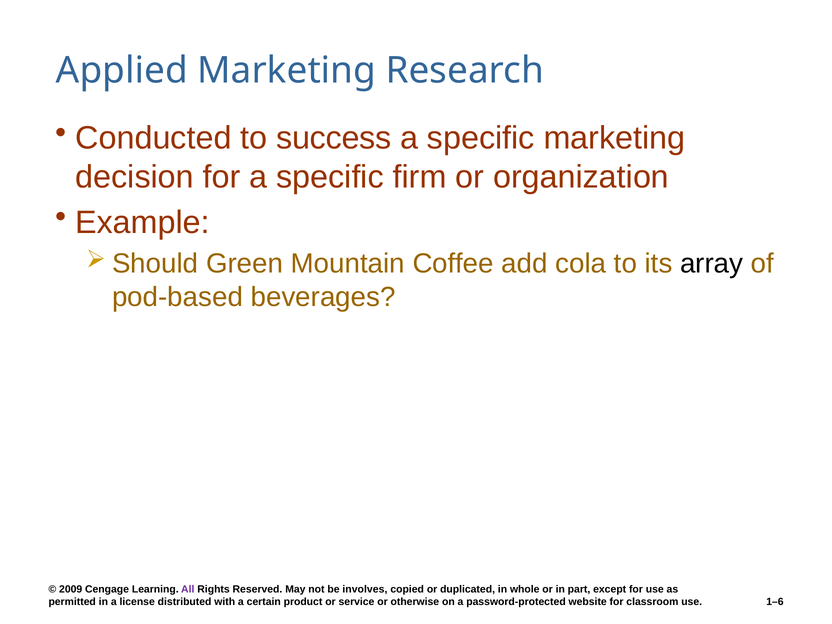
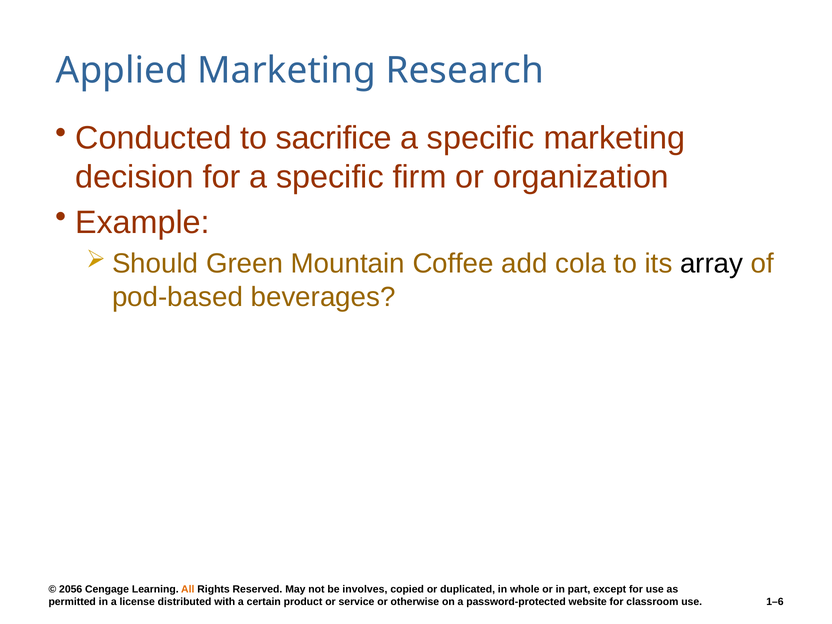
success: success -> sacrifice (334, 138)
2009: 2009 -> 2056 (71, 589)
All colour: purple -> orange (188, 589)
